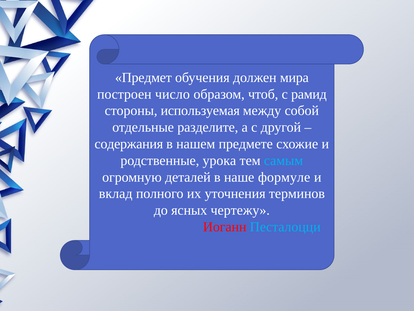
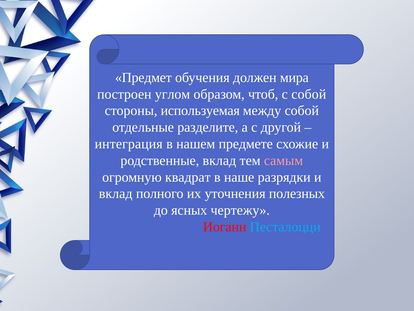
число: число -> углом (173, 94)
с рамид: рамид -> собой (309, 94)
содержания: содержания -> интеграция (129, 144)
родственные урока: урока -> вклад (219, 160)
самым colour: light blue -> pink (284, 160)
деталей: деталей -> квадрат (188, 177)
формуле: формуле -> разрядки (284, 177)
терминов: терминов -> полезных (297, 193)
